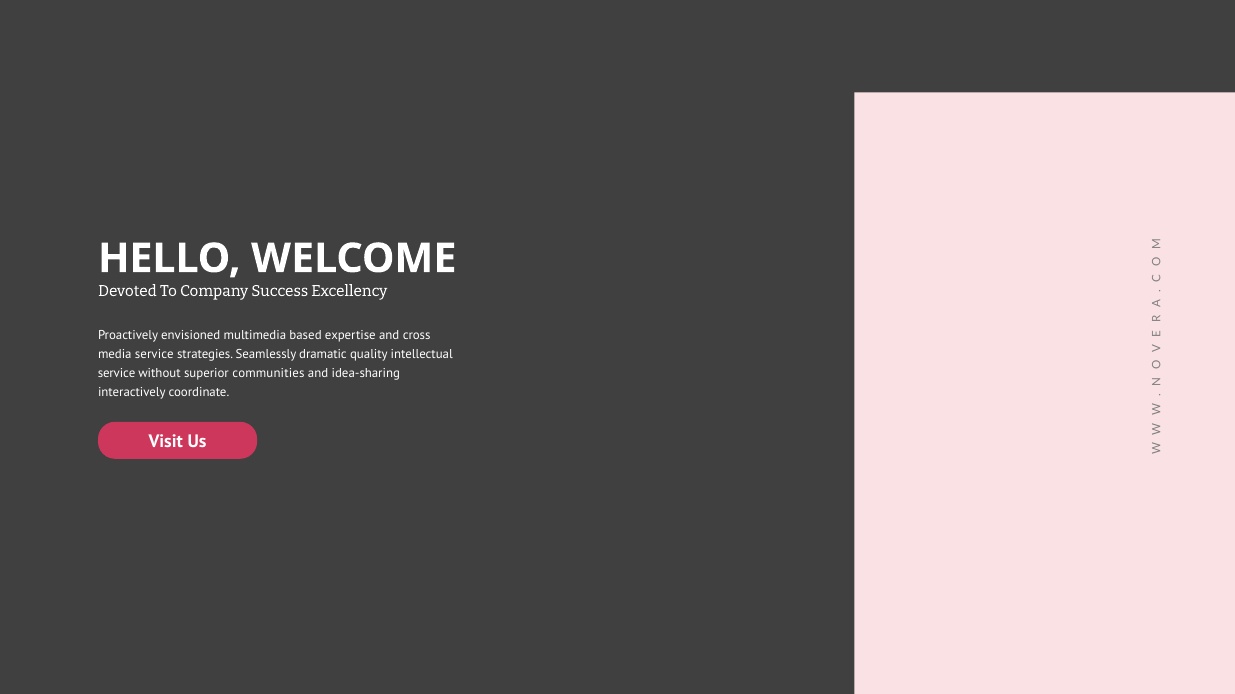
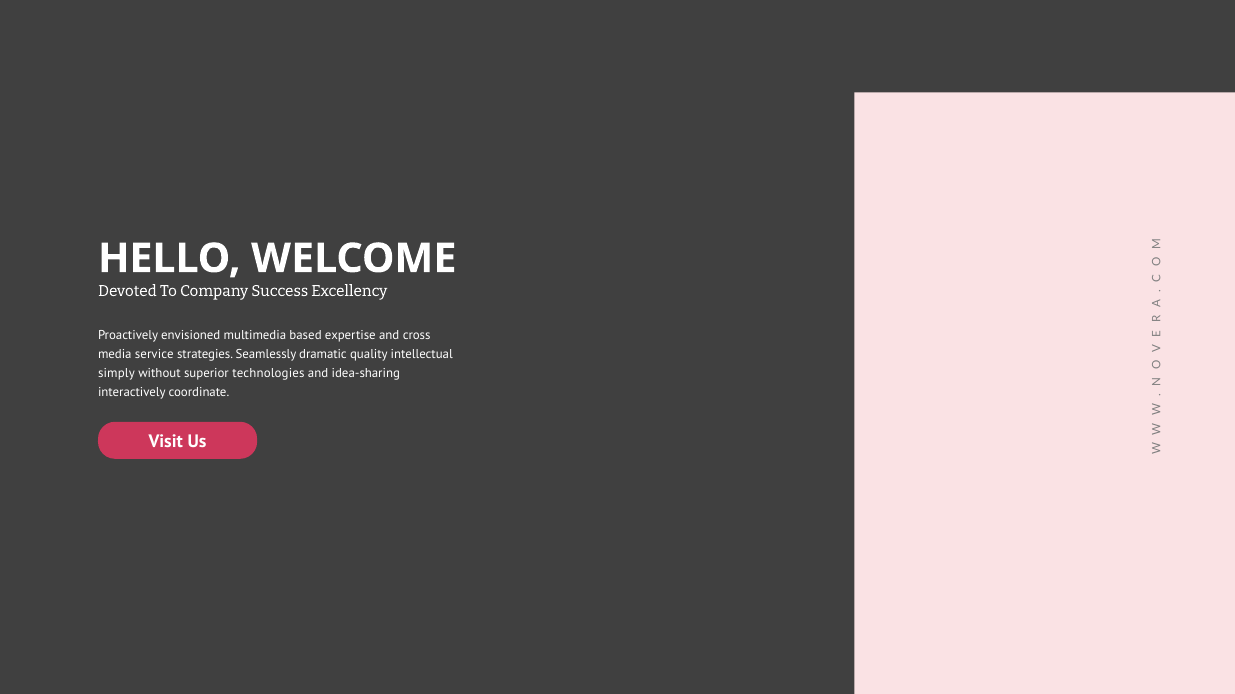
service: service -> simply (116, 374)
communities: communities -> technologies (268, 374)
